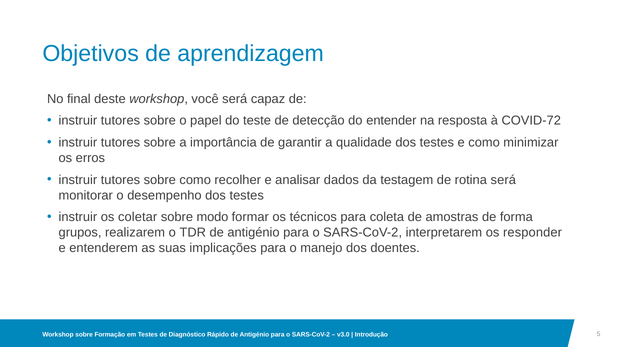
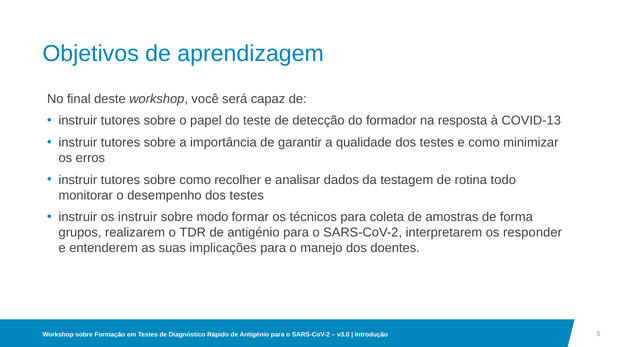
entender: entender -> formador (391, 121)
COVID-72: COVID-72 -> COVID-13 (531, 121)
rotina será: será -> todo (503, 180)
os coletar: coletar -> instruir (138, 217)
